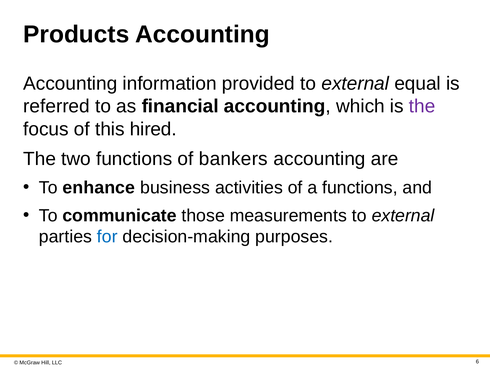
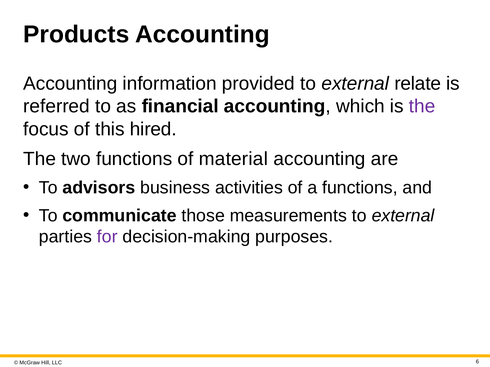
equal: equal -> relate (418, 84)
bankers: bankers -> material (233, 159)
enhance: enhance -> advisors (99, 188)
for colour: blue -> purple (107, 237)
